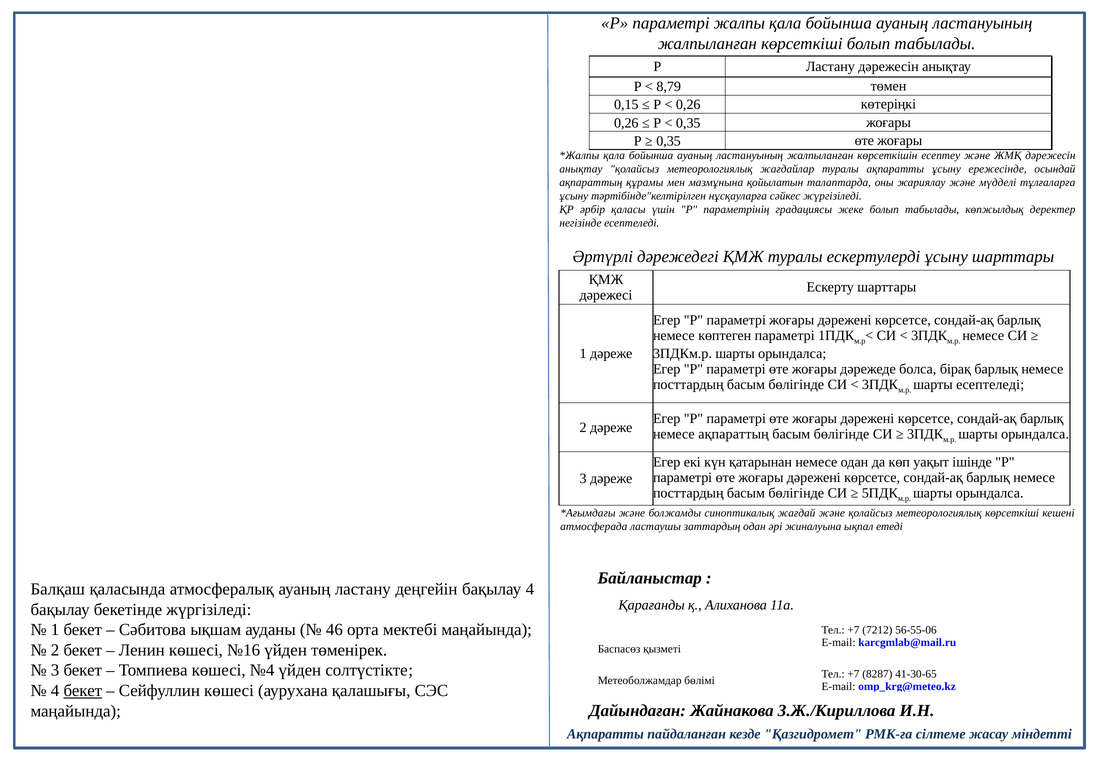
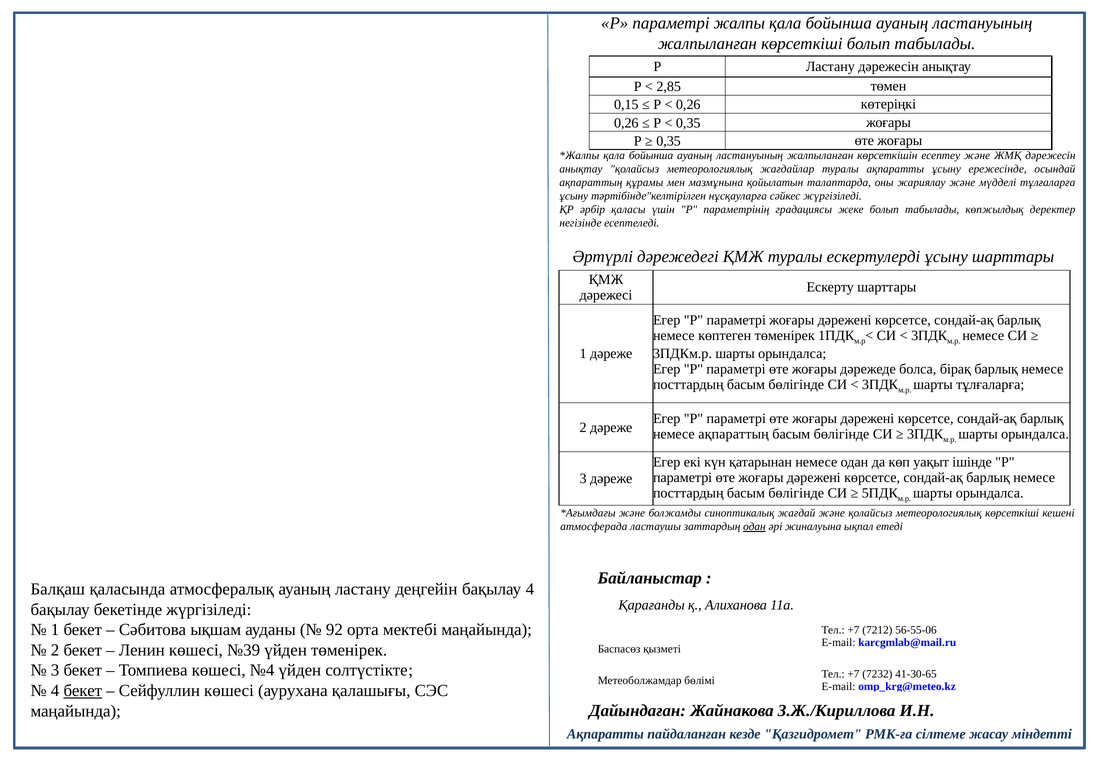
8,79: 8,79 -> 2,85 (669, 87)
көптеген параметрі: параметрі -> төменірек (785, 336)
шарты есептеледі: есептеледі -> тұлғаларға (990, 384)
одан underline: none -> present (754, 527)
46: 46 -> 92 (334, 630)
№16: №16 -> №39 (244, 650)
8287: 8287 -> 7232 (877, 674)
